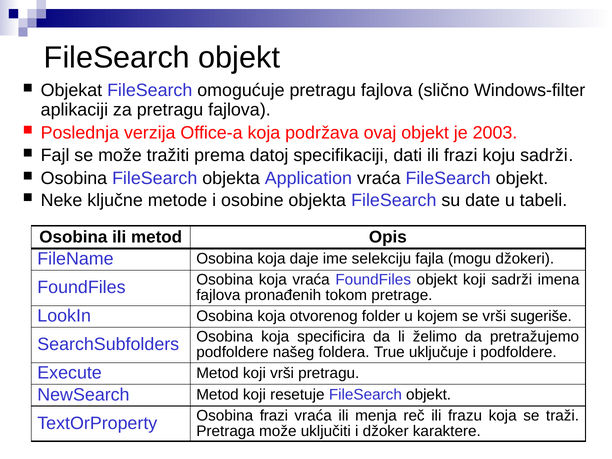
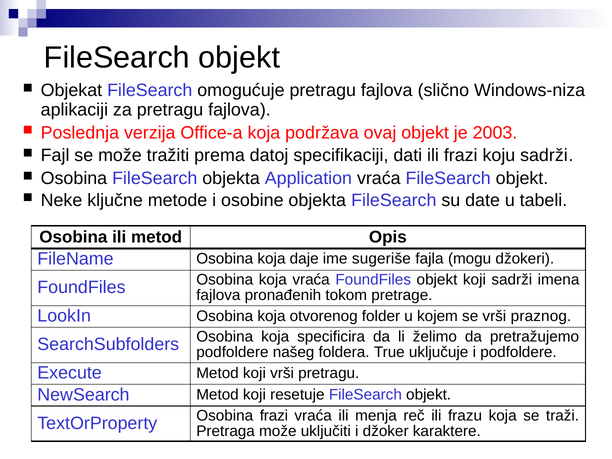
Windows-filter: Windows-filter -> Windows-niza (530, 91)
selekciju: selekciju -> sugeriše (381, 259)
sugeriše: sugeriše -> praznog (541, 316)
